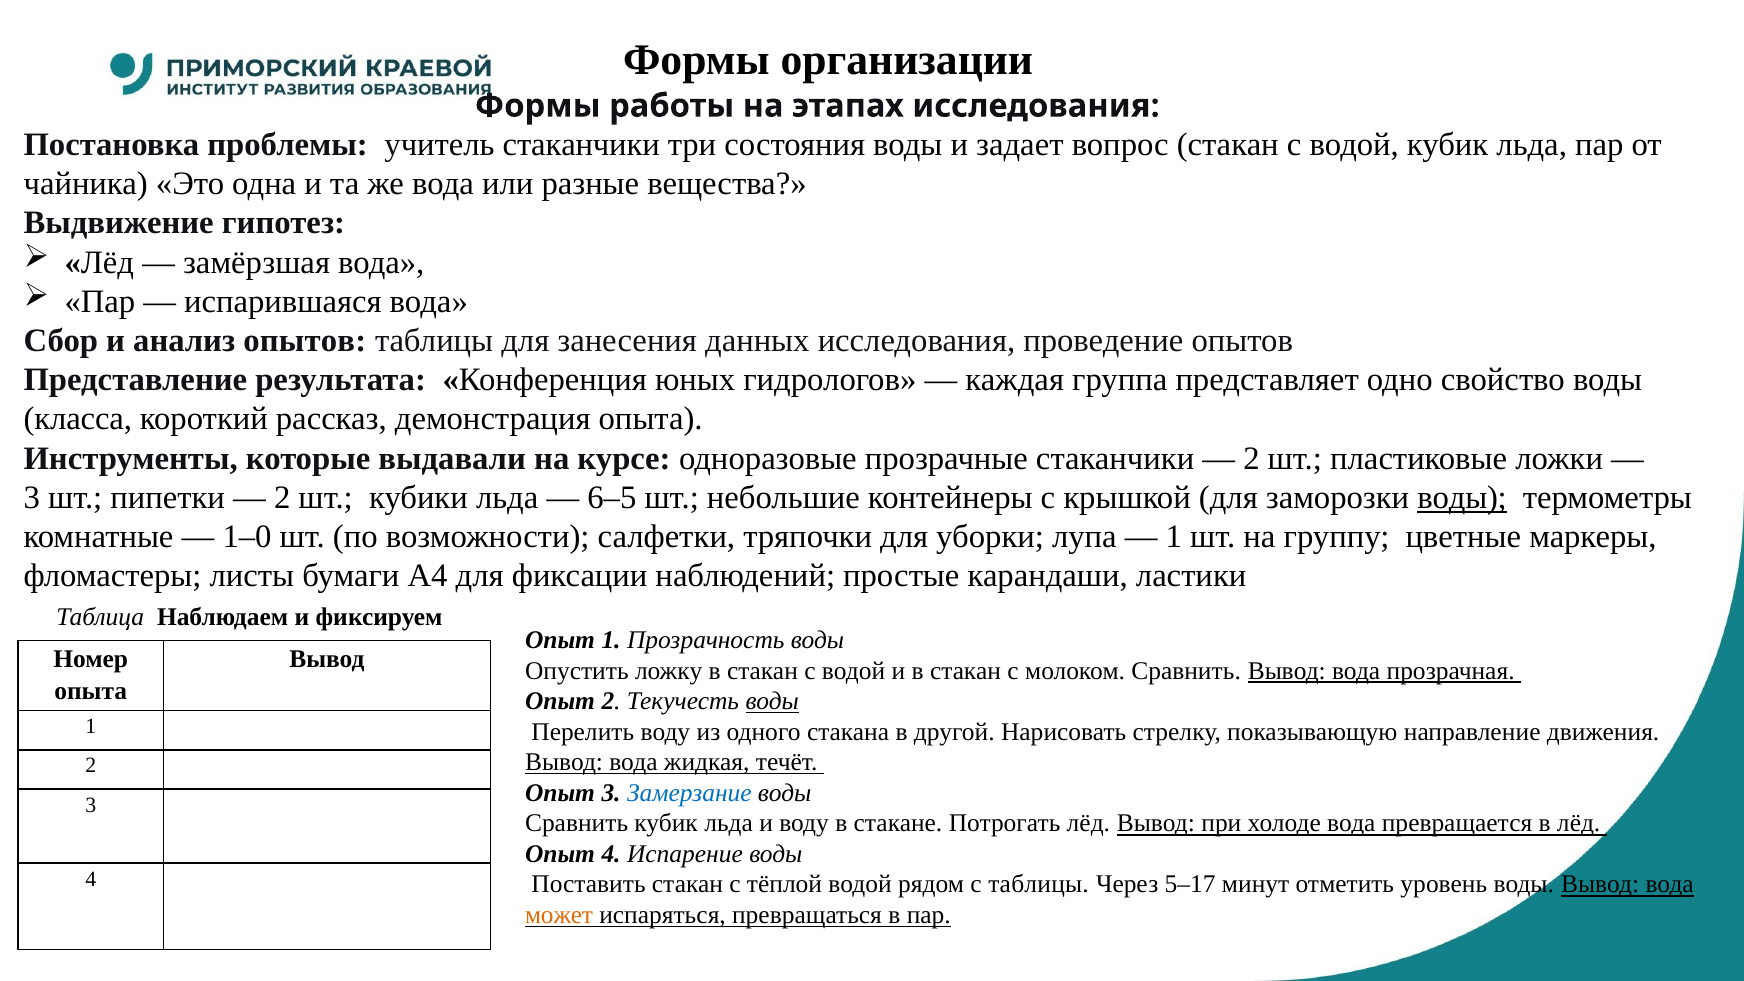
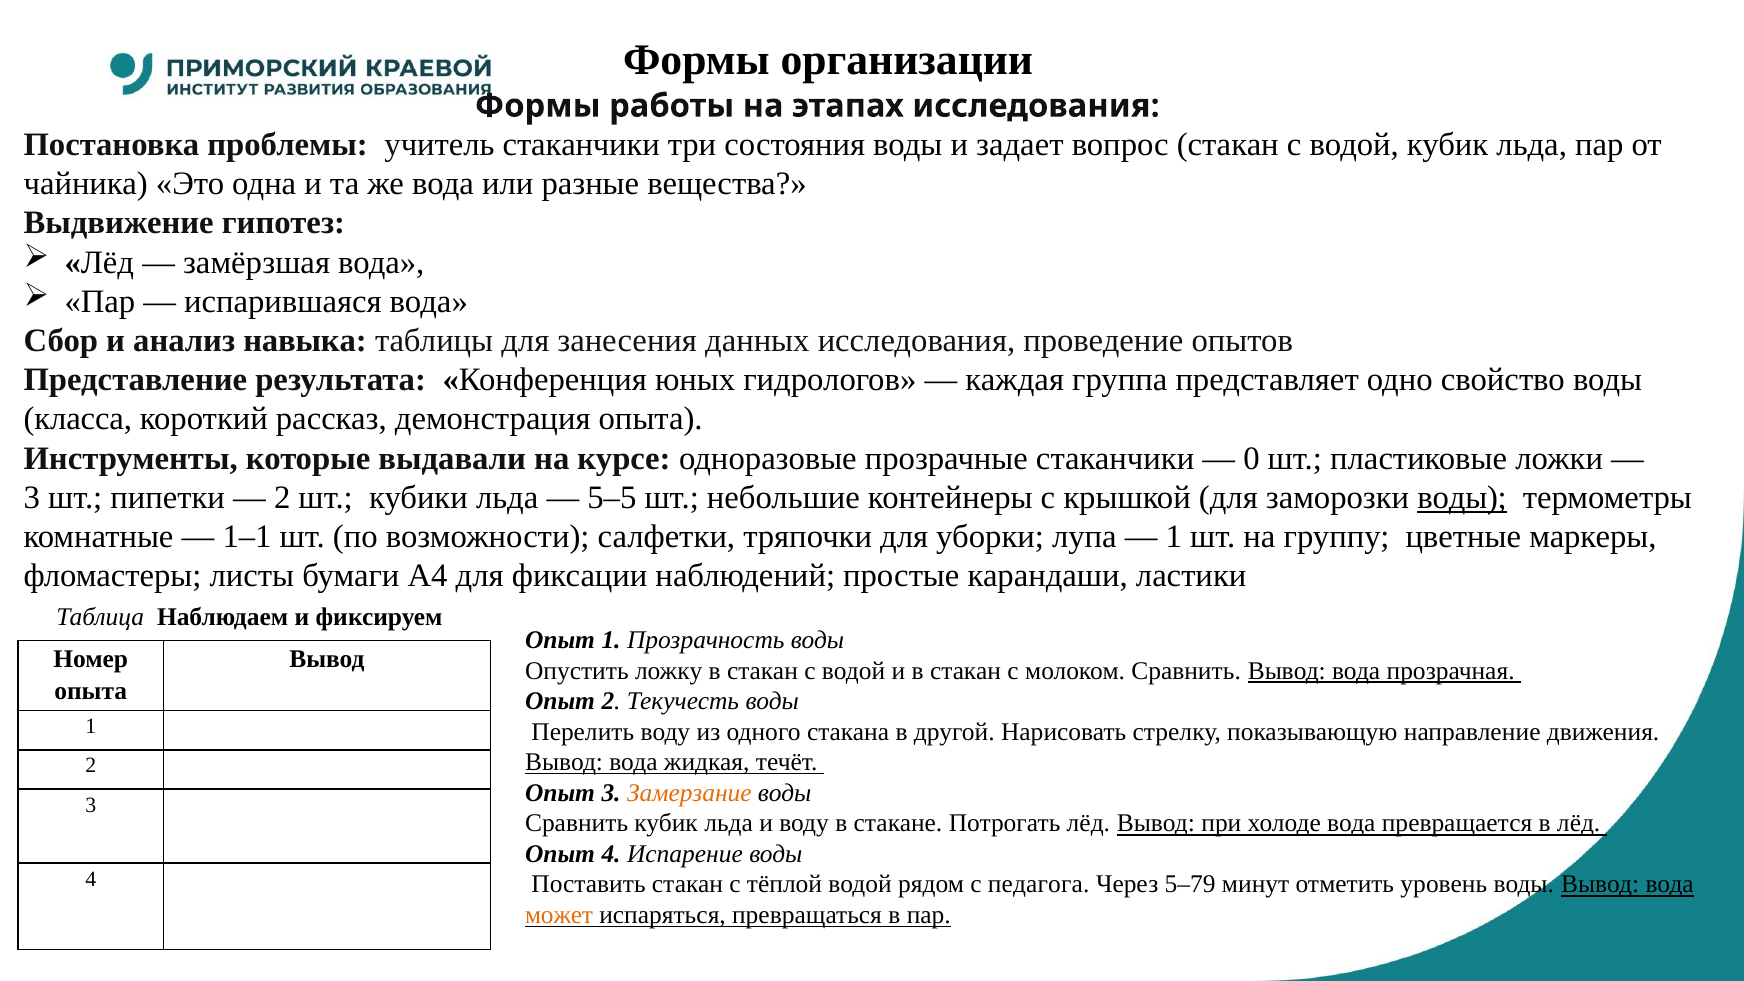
анализ опытов: опытов -> навыка (305, 341)
2: 2 -> 0 (1251, 458)
6–5: 6–5 -> 5–5 (612, 498)
1–0: 1–0 -> 1–1 (247, 537)
воды underline: present -> none (772, 701)
Замерзание colour: blue -> orange (689, 793)
с таблицы: таблицы -> педагога (1039, 885)
5–17: 5–17 -> 5–79 (1190, 885)
